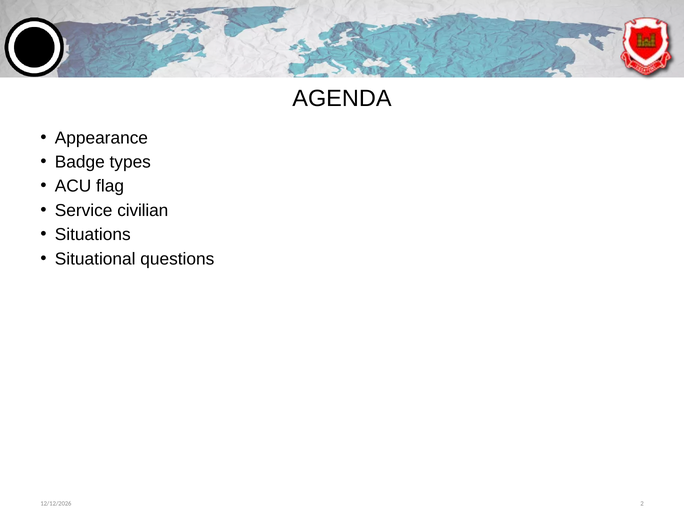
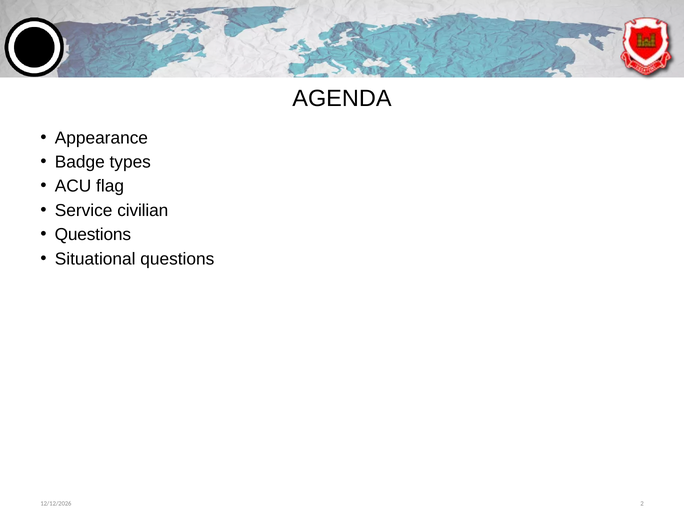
Situations: Situations -> Questions (93, 235)
